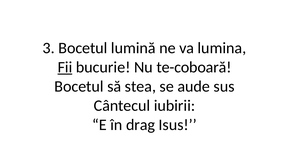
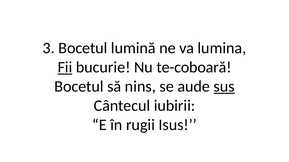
stea: stea -> nins (140, 87)
sus underline: none -> present (224, 87)
drag: drag -> rugii (140, 125)
